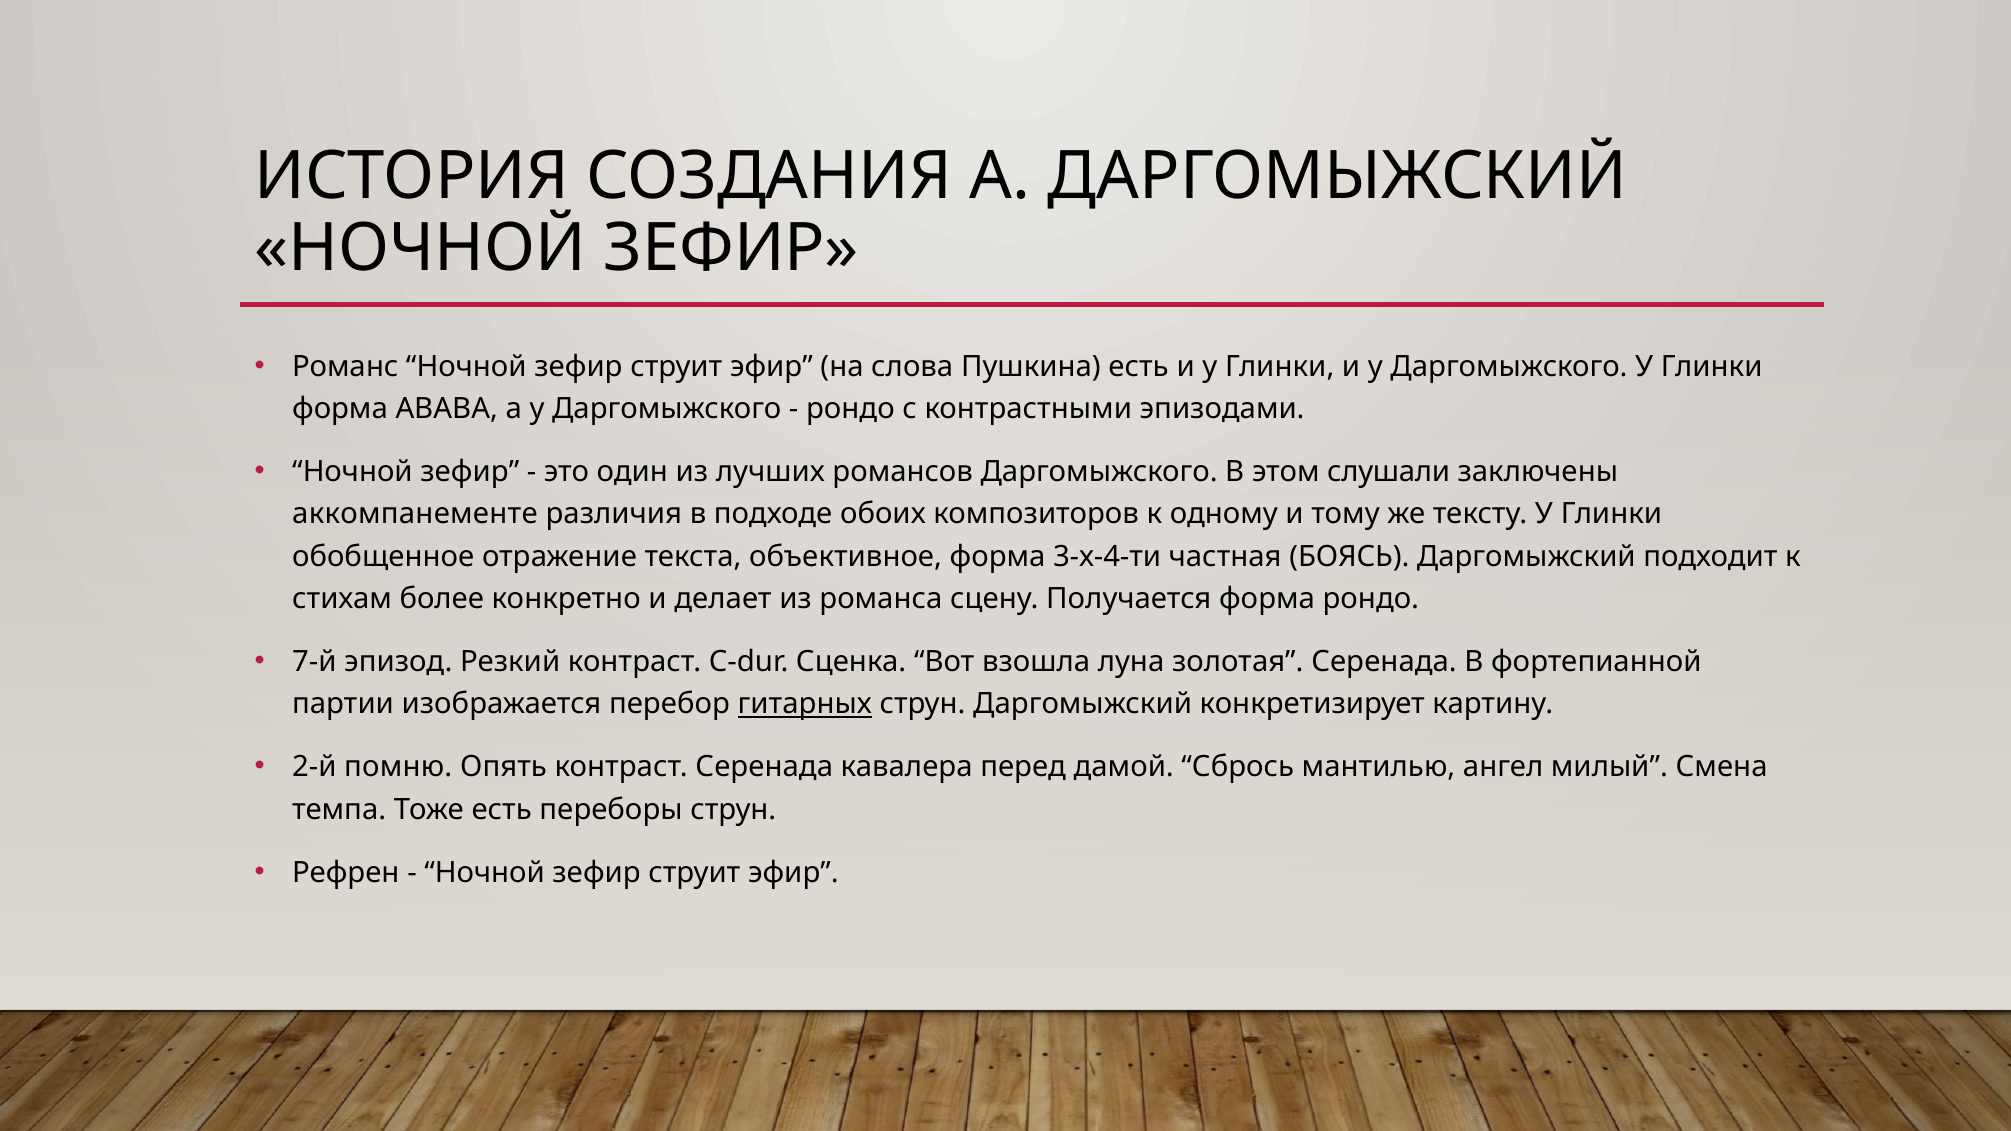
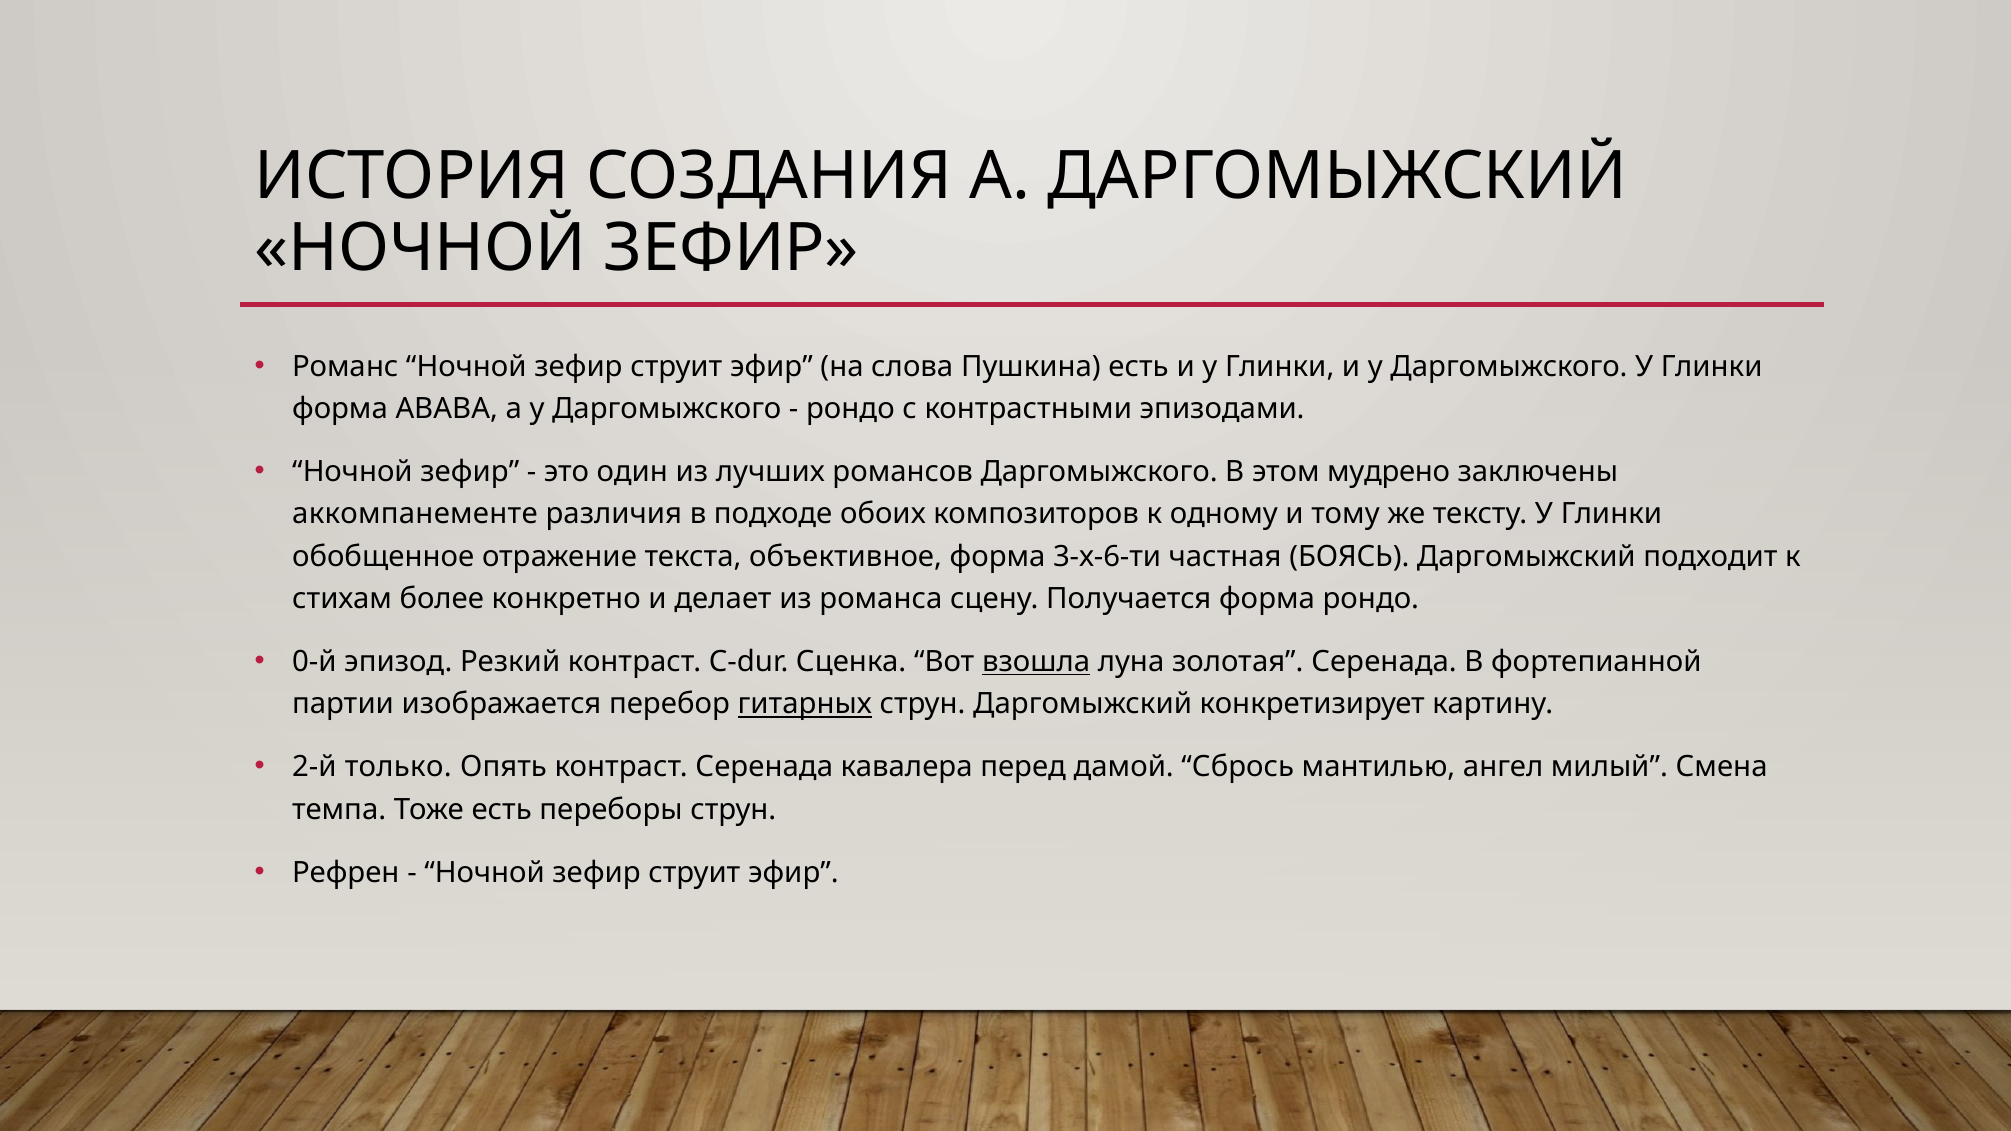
слушали: слушали -> мудрено (1389, 472)
3-х-4-ти: 3-х-4-ти -> 3-х-6-ти (1107, 557)
7-й: 7-й -> 0-й (314, 662)
взошла underline: none -> present (1036, 662)
помню: помню -> только (398, 767)
